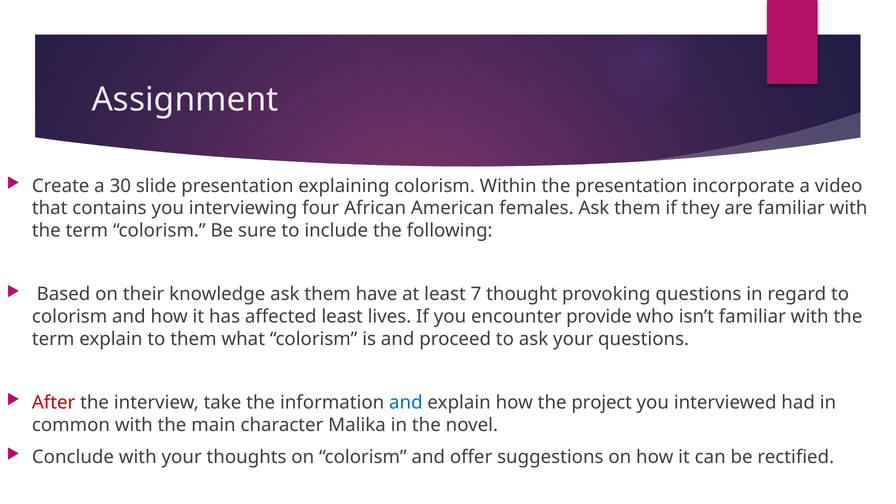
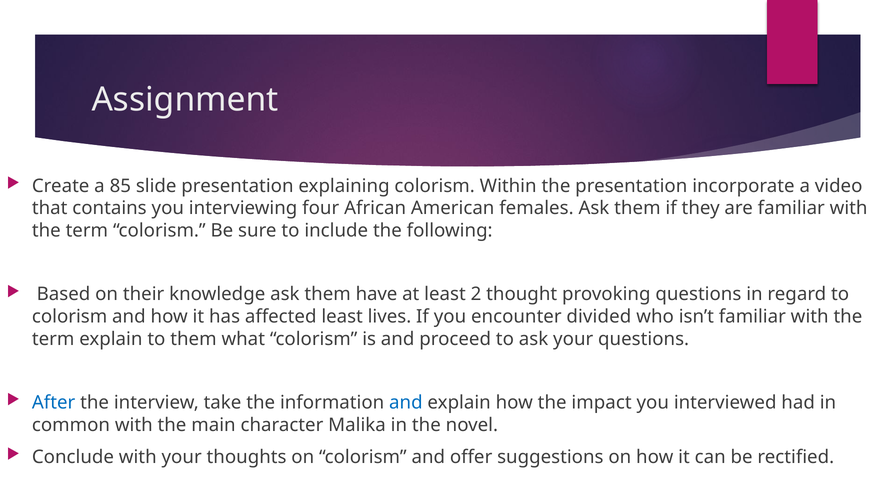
30: 30 -> 85 (120, 186)
7: 7 -> 2 (476, 294)
provide: provide -> divided (599, 317)
After colour: red -> blue (54, 403)
project: project -> impact (602, 403)
